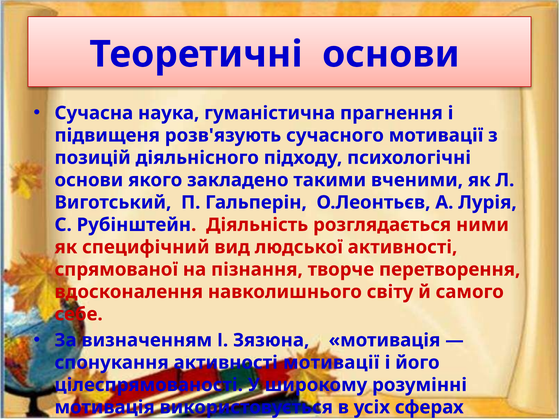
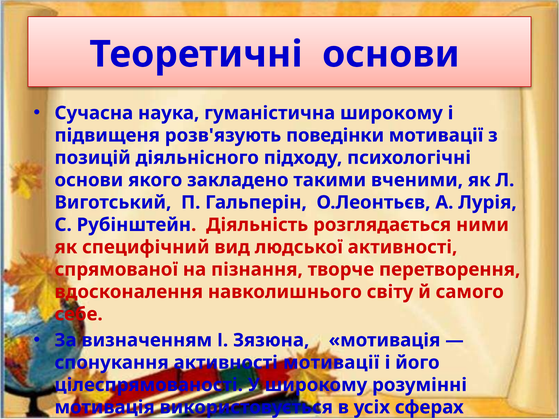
гуманістична прагнення: прагнення -> широкому (391, 113)
розв'язують сучасного: сучасного -> поведінки (335, 135)
